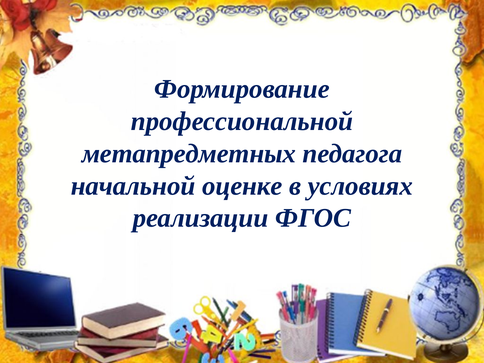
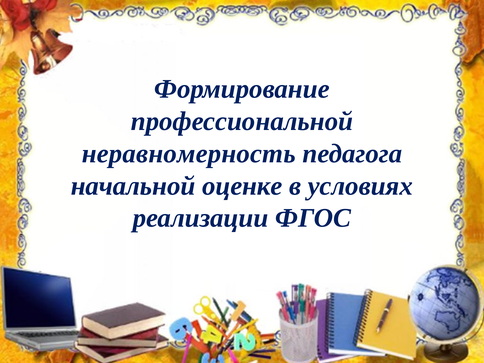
метапредметных: метапредметных -> неравномерность (189, 154)
